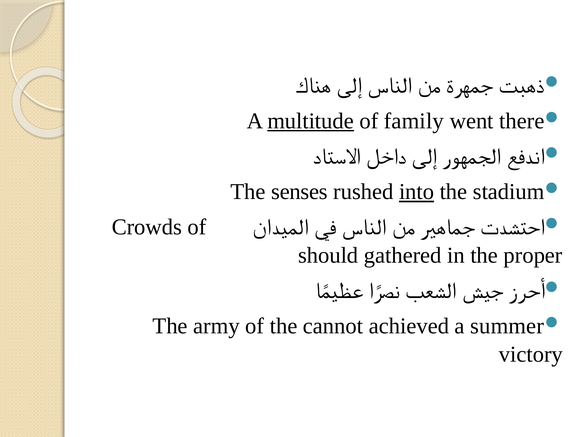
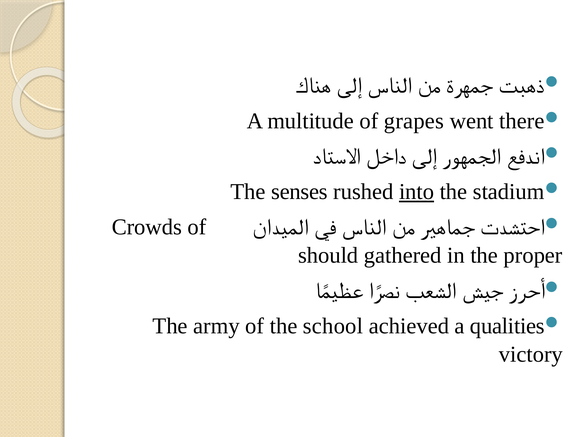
multitude underline: present -> none (311, 121)
family: family -> grapes (414, 121)
cannot: cannot -> school (333, 326)
summer: summer -> qualities (507, 326)
